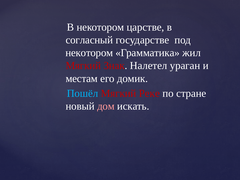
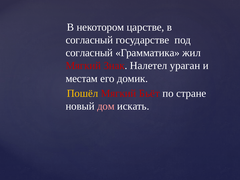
некотором: некотором -> согласный (89, 53)
Пошёл colour: light blue -> yellow (83, 93)
Реке: Реке -> Бьёт (149, 93)
